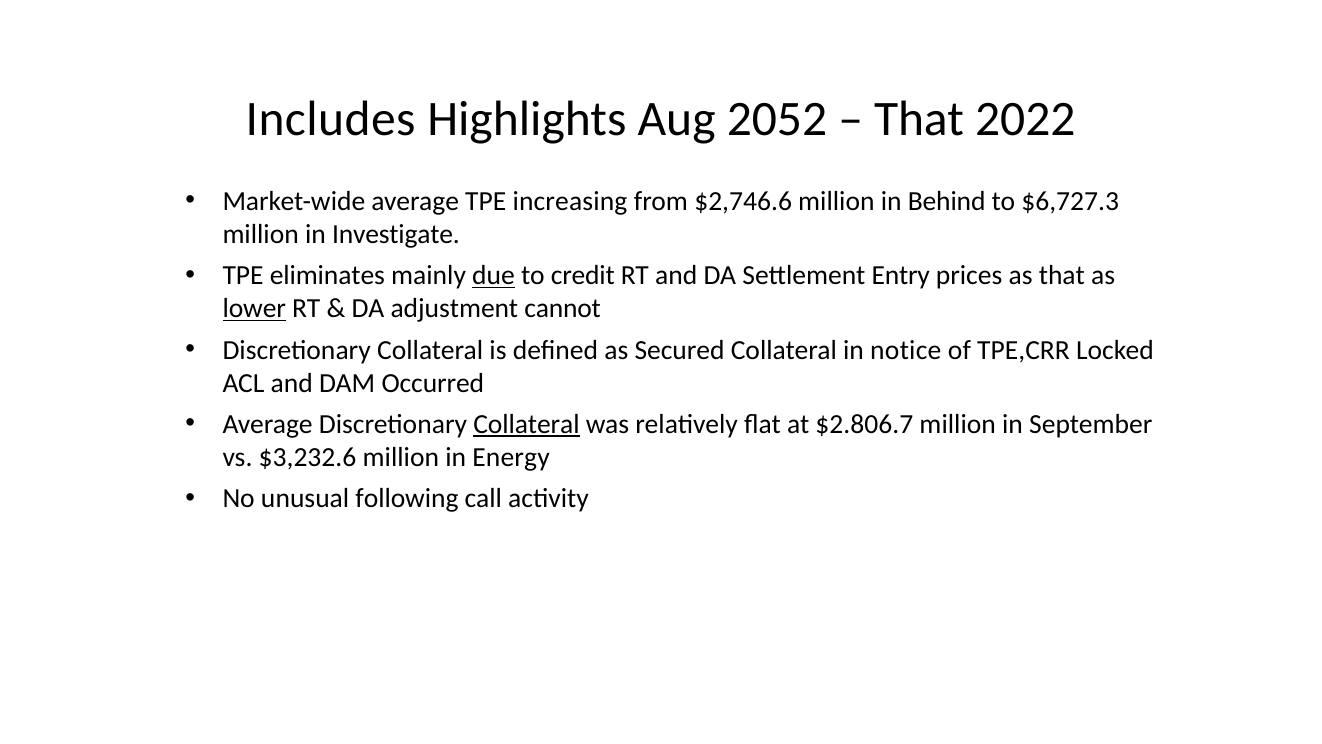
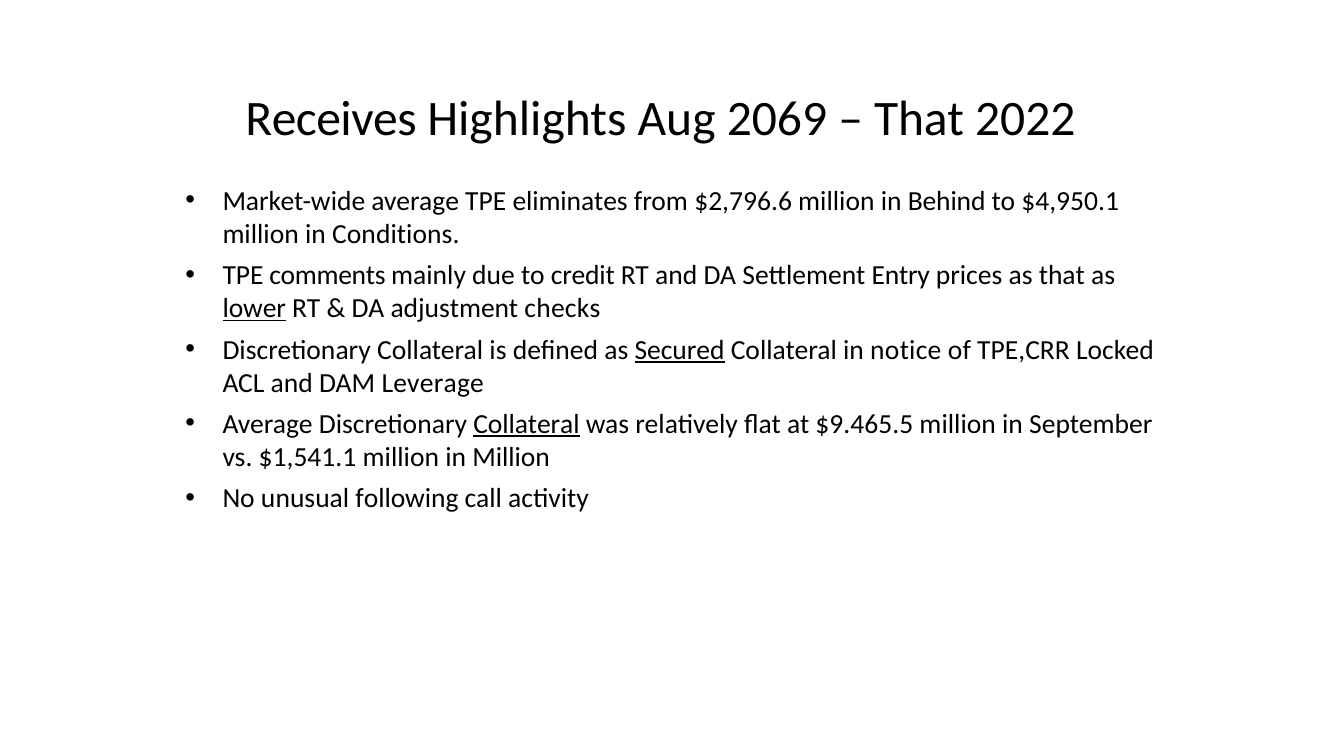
Includes: Includes -> Receives (331, 119)
2052: 2052 -> 2069 (777, 119)
increasing: increasing -> eliminates (570, 201)
$2,746.6: $2,746.6 -> $2,796.6 (743, 201)
$6,727.3: $6,727.3 -> $4,950.1 (1070, 201)
Investigate: Investigate -> Conditions (396, 234)
eliminates: eliminates -> comments (327, 275)
due underline: present -> none (494, 275)
cannot: cannot -> checks (562, 308)
Secured underline: none -> present (680, 350)
Occurred: Occurred -> Leverage (433, 383)
$2.806.7: $2.806.7 -> $9.465.5 (864, 424)
$3,232.6: $3,232.6 -> $1,541.1 (308, 457)
in Energy: Energy -> Million (511, 457)
